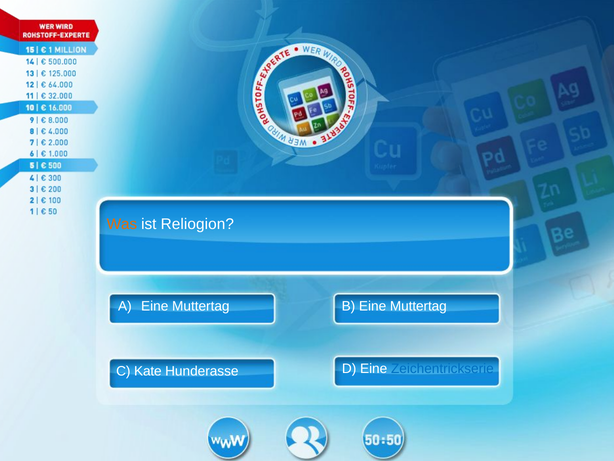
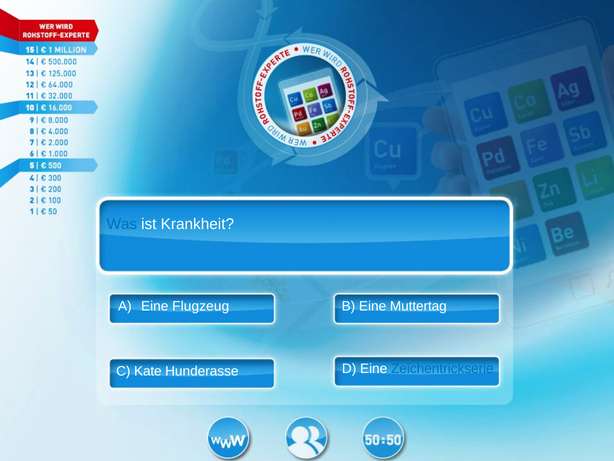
Was colour: orange -> blue (122, 224)
Reliogion: Reliogion -> Krankheit (197, 224)
Muttertag: Muttertag -> Flugzeug (201, 306)
